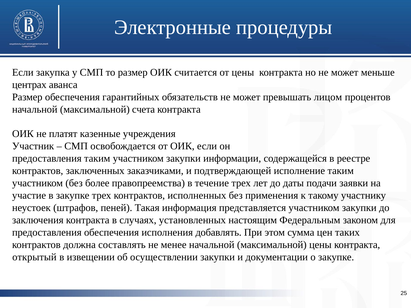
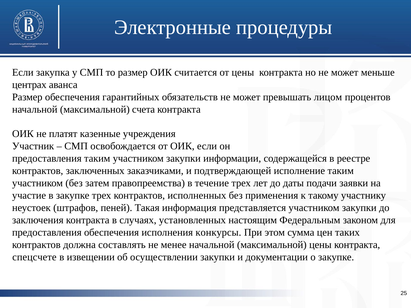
более: более -> затем (97, 183)
добавлять: добавлять -> конкурсы (218, 233)
открытый: открытый -> спецсчете (34, 257)
